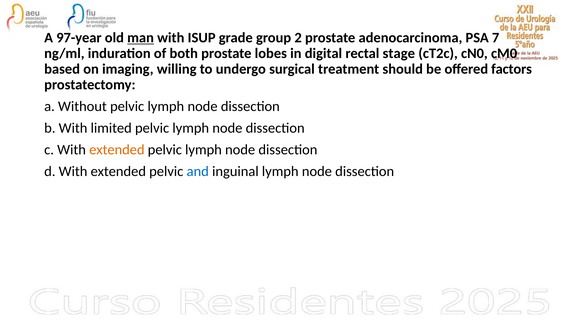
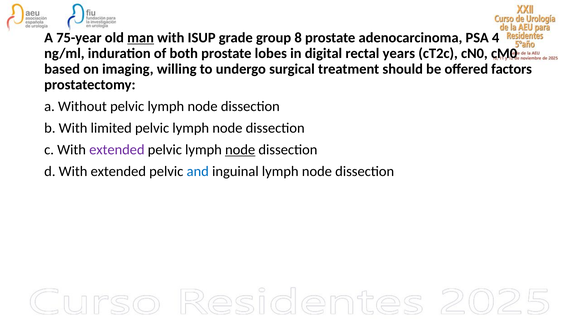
97-year: 97-year -> 75-year (79, 38)
2: 2 -> 8 (298, 38)
7: 7 -> 4 (496, 38)
stage: stage -> years (399, 53)
extended colour: orange -> purple (117, 150)
node underline: none -> present (240, 150)
